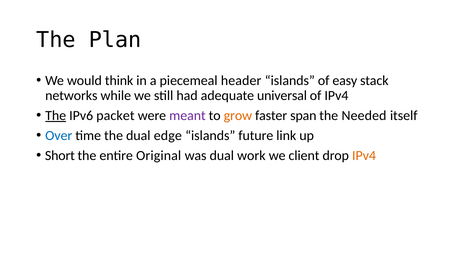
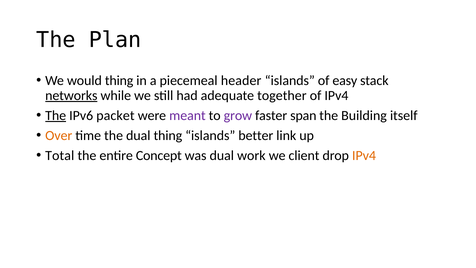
would think: think -> thing (119, 80)
networks underline: none -> present (71, 95)
universal: universal -> together (282, 95)
grow colour: orange -> purple (238, 115)
Needed: Needed -> Building (364, 115)
Over colour: blue -> orange (59, 135)
dual edge: edge -> thing (168, 135)
future: future -> better (256, 135)
Short: Short -> Total (60, 155)
Original: Original -> Concept (159, 155)
